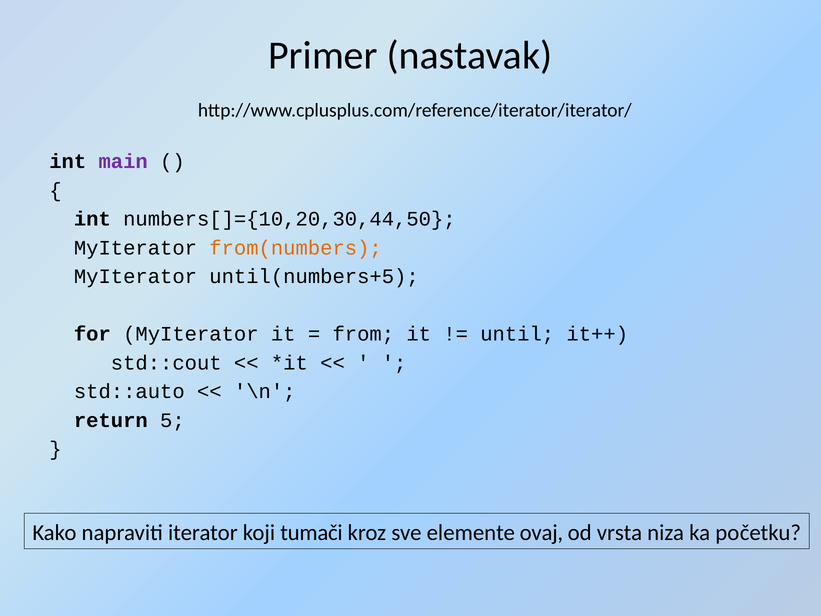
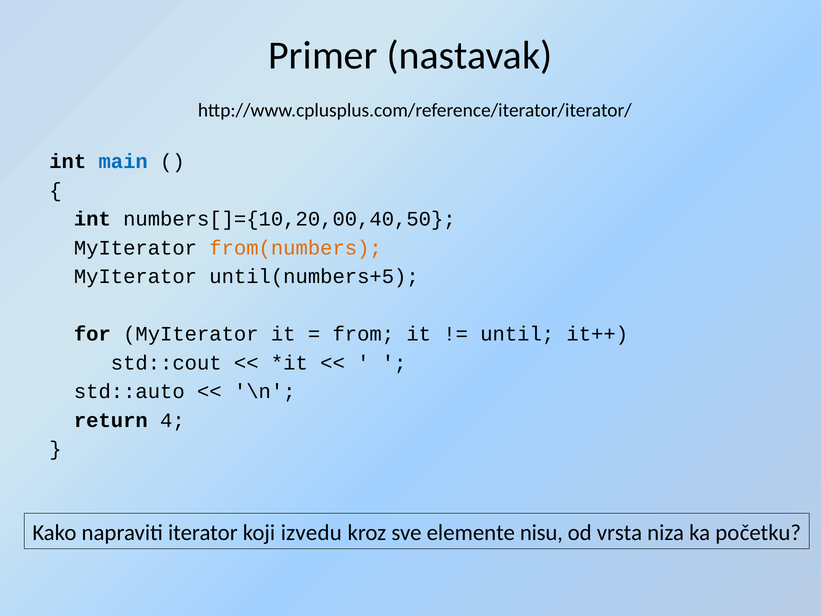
main colour: purple -> blue (123, 162)
numbers[]={10,20,30,44,50: numbers[]={10,20,30,44,50 -> numbers[]={10,20,00,40,50 (289, 219)
5: 5 -> 4 (172, 420)
tumači: tumači -> izvedu (311, 532)
ovaj: ovaj -> nisu (541, 532)
